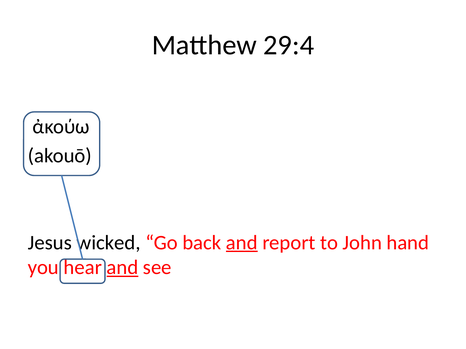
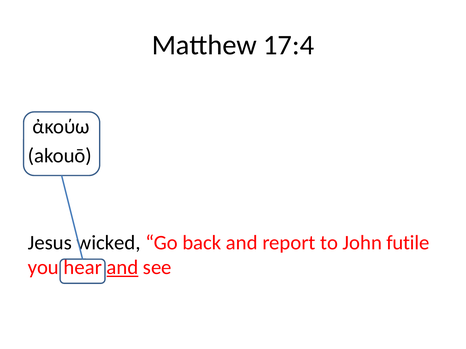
29:4: 29:4 -> 17:4 (289, 45)
and underline: present -> none (242, 243)
hand: hand -> futile (408, 243)
